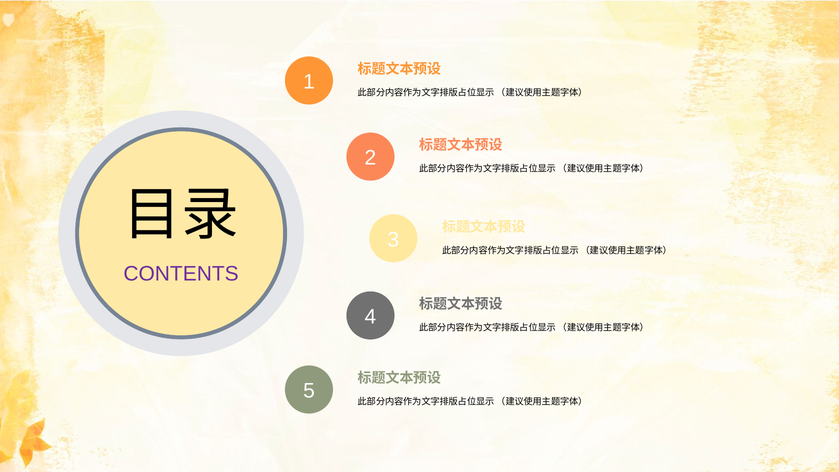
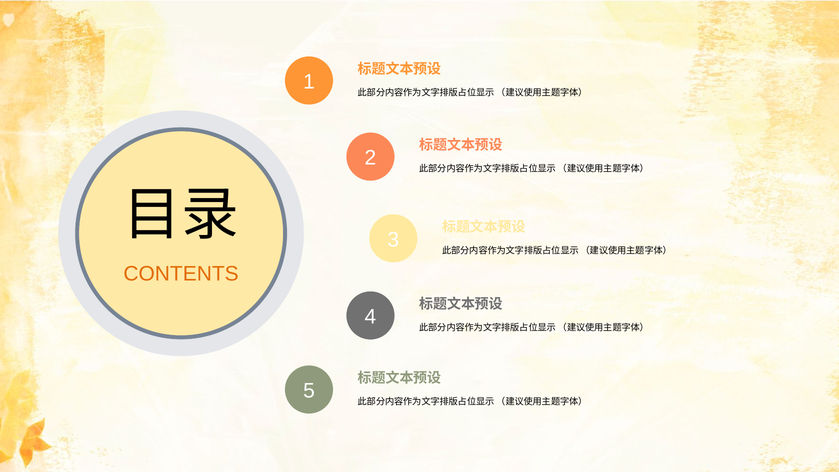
CONTENTS colour: purple -> orange (181, 274)
